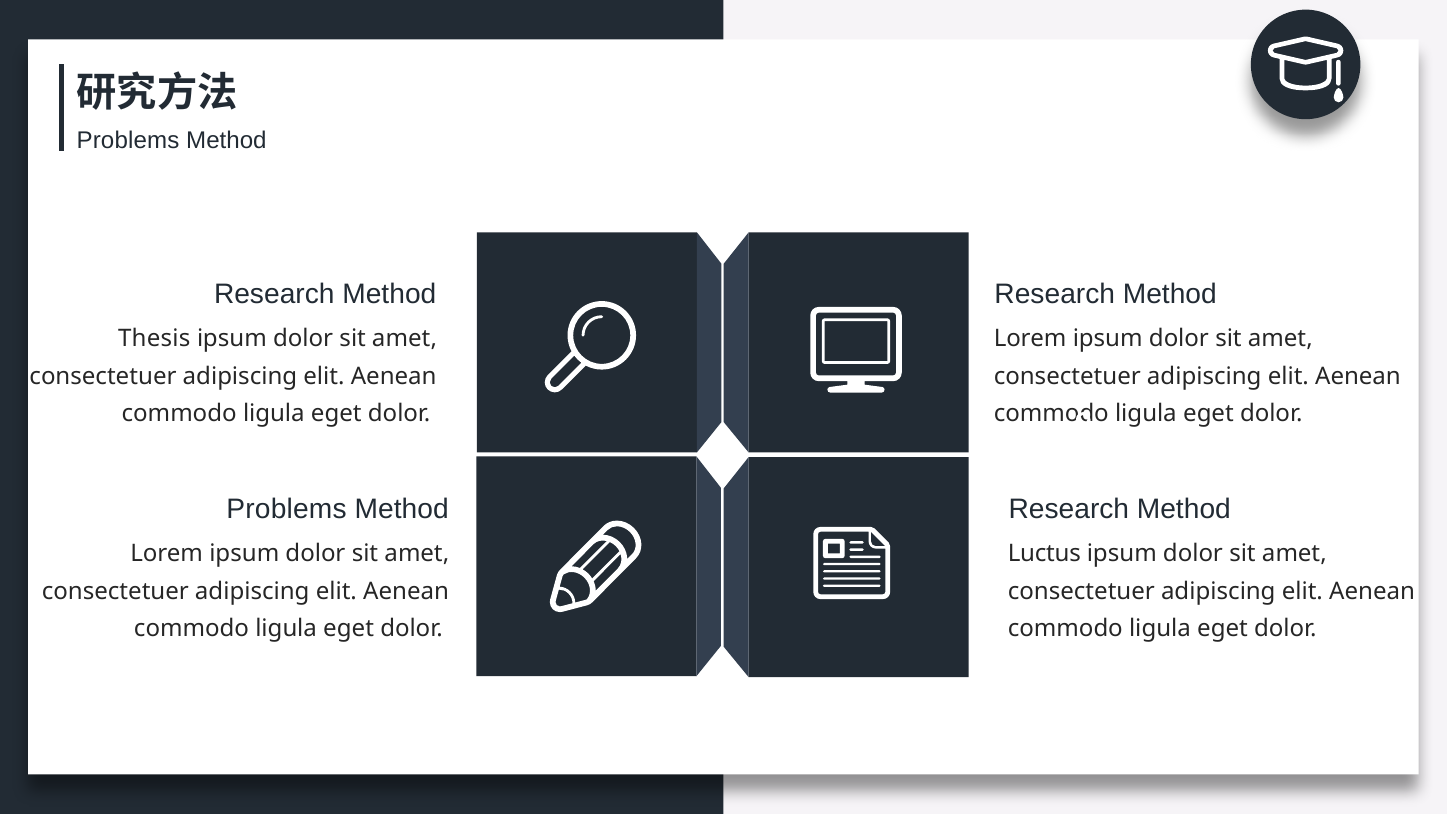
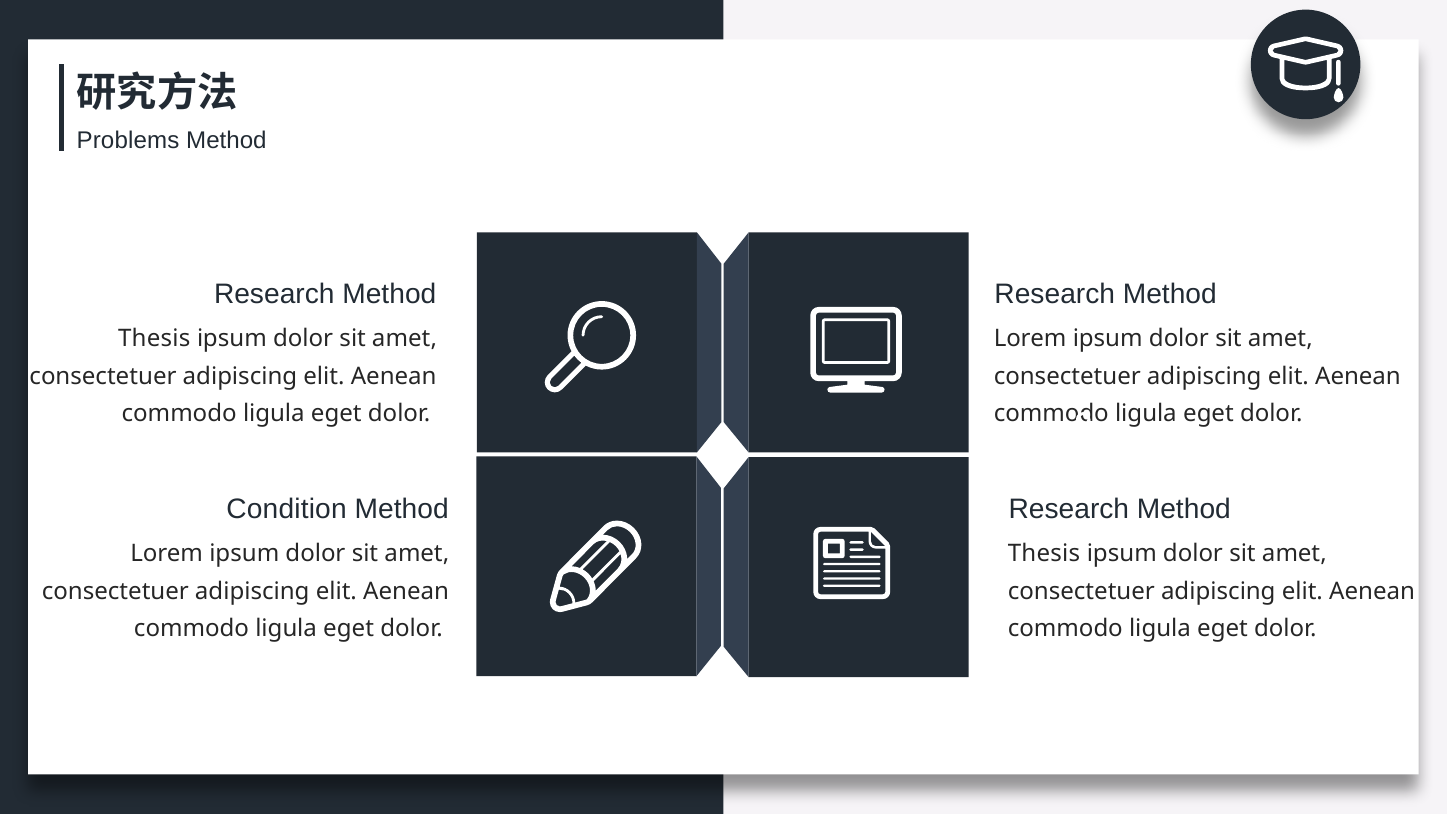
Problems: Problems -> Condition (287, 509)
Luctus: Luctus -> Thesis (1044, 553)
